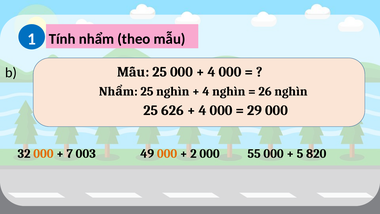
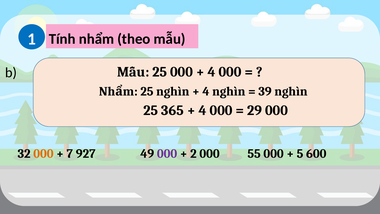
26: 26 -> 39 (265, 91)
626: 626 -> 365 (172, 110)
003: 003 -> 927 (86, 154)
000 colour: orange -> purple (167, 154)
820: 820 -> 600 (316, 154)
